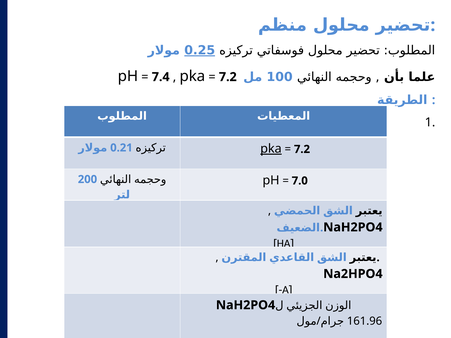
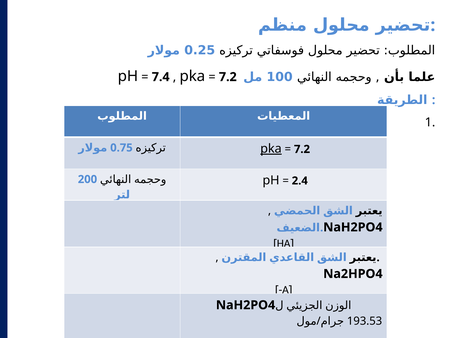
0.25 underline: present -> none (200, 50)
0.21: 0.21 -> 0.75 (121, 148)
7.0: 7.0 -> 2.4 (300, 181)
161.96: 161.96 -> 193.53 (365, 321)
